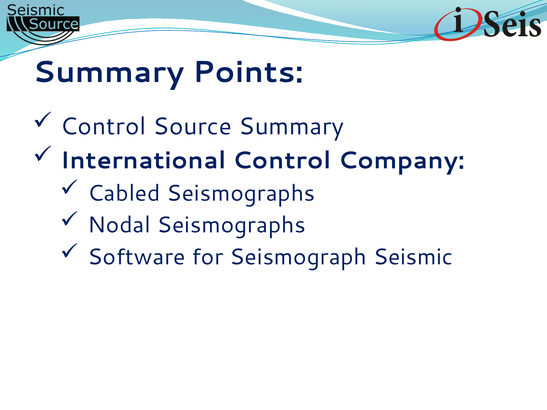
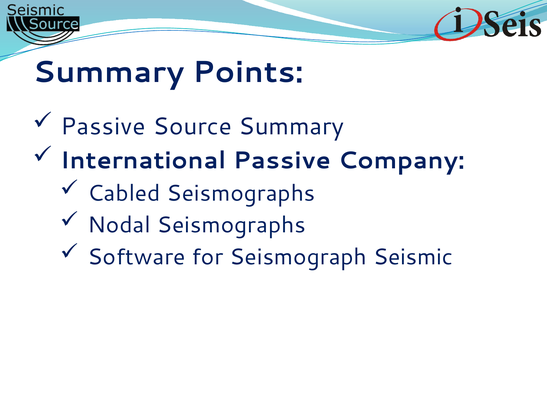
Control: Control -> Passive (103, 127)
International Control: Control -> Passive (282, 161)
